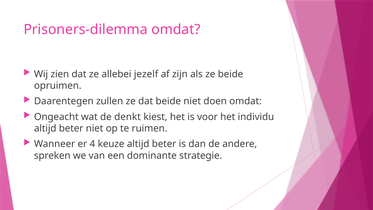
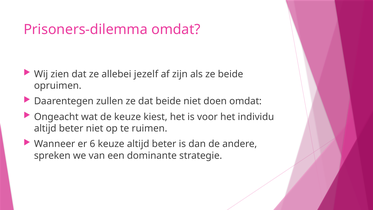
de denkt: denkt -> keuze (128, 117)
4: 4 -> 6 (92, 144)
